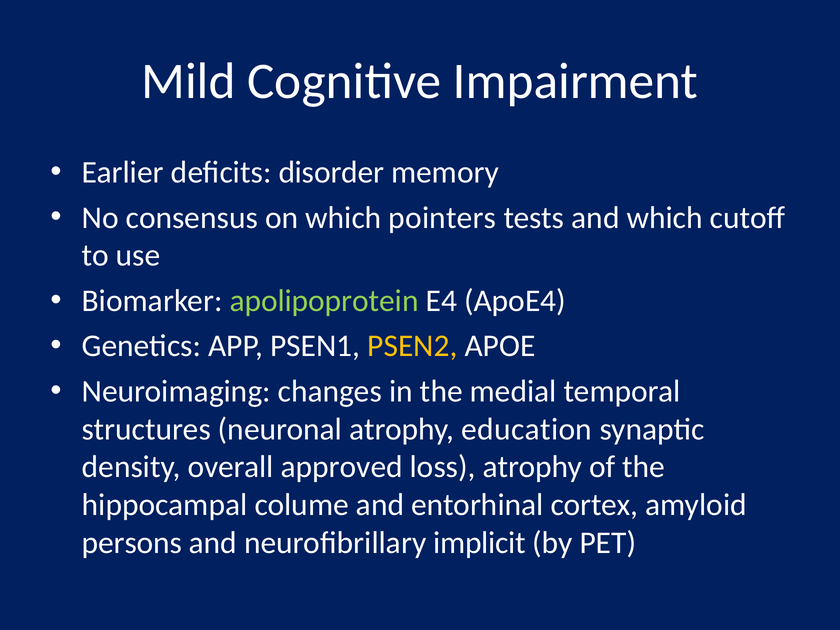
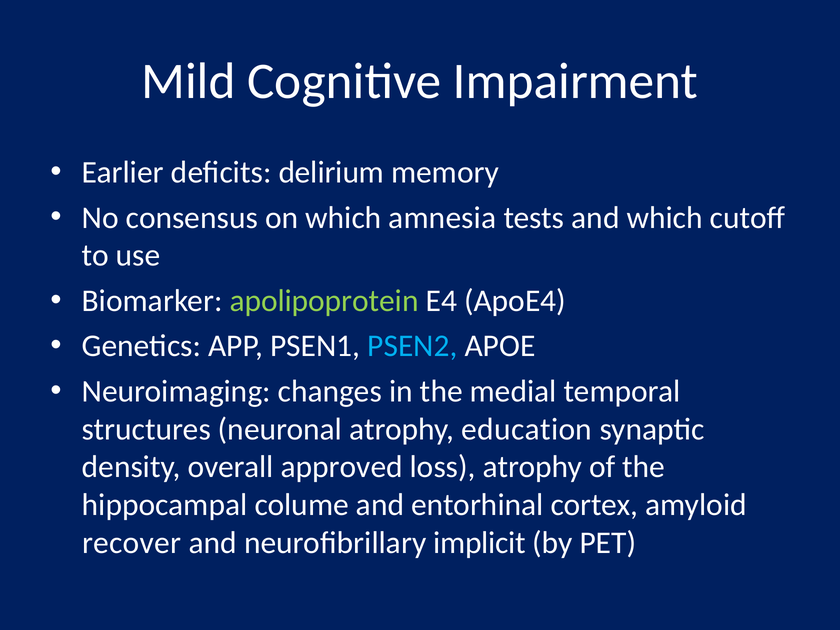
disorder: disorder -> delirium (331, 172)
pointers: pointers -> amnesia (442, 218)
PSEN2 colour: yellow -> light blue (413, 346)
persons: persons -> recover (132, 543)
